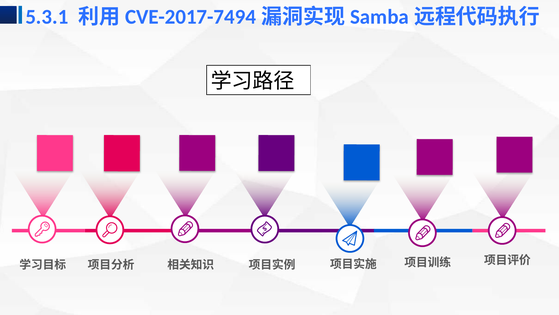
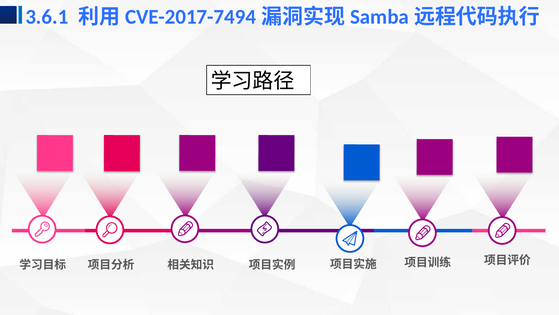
5.3.1: 5.3.1 -> 3.6.1 (47, 17)
